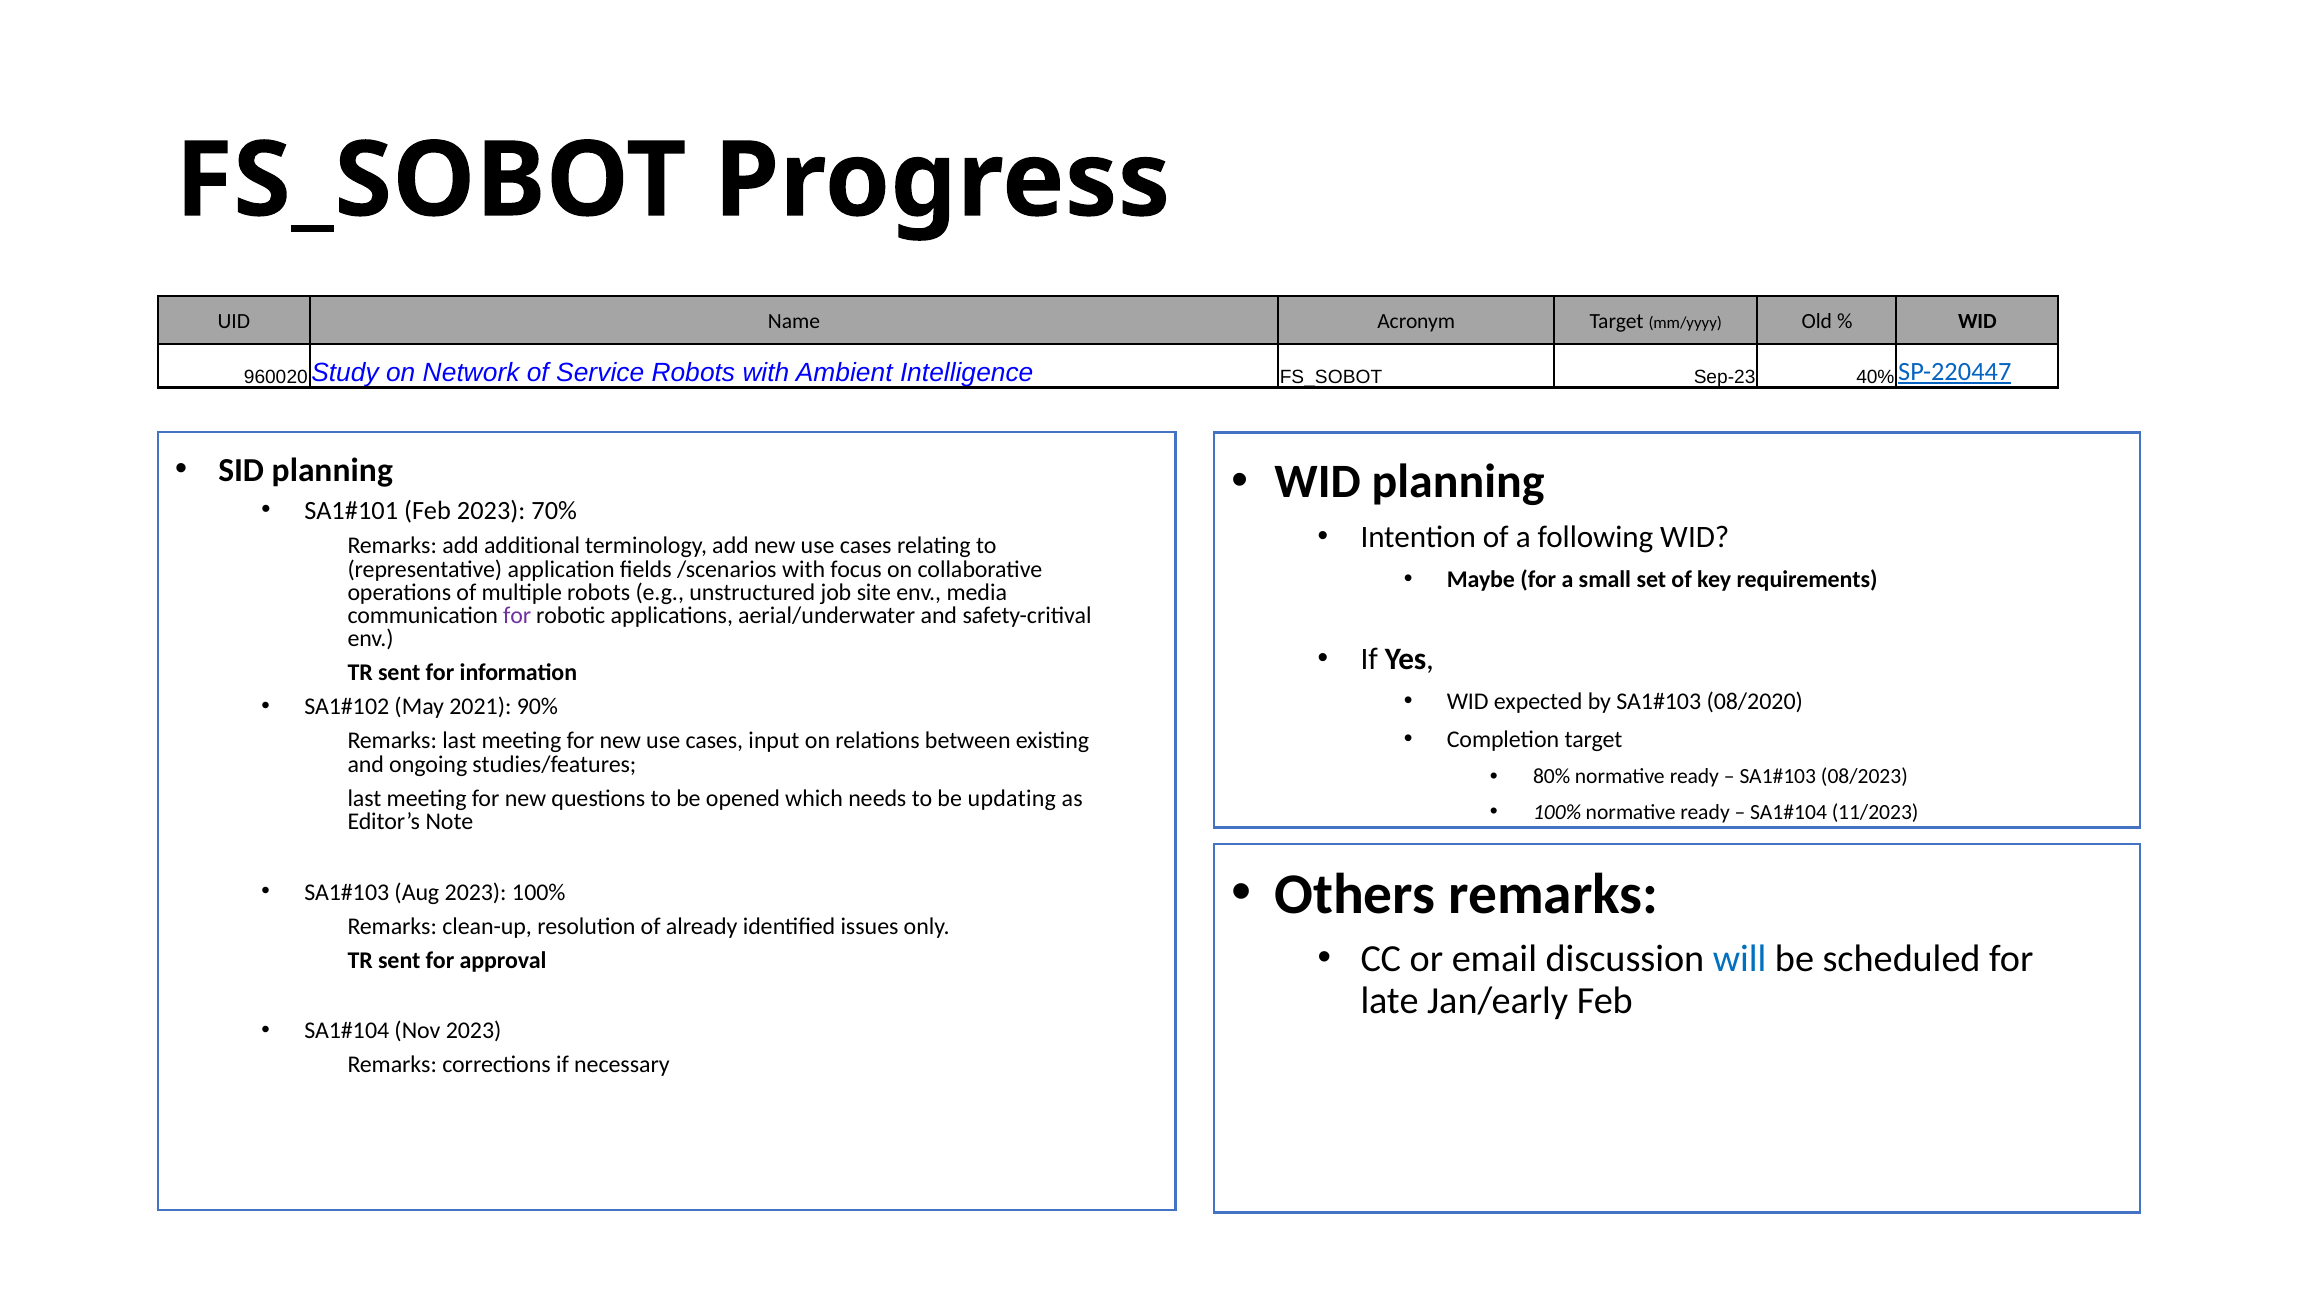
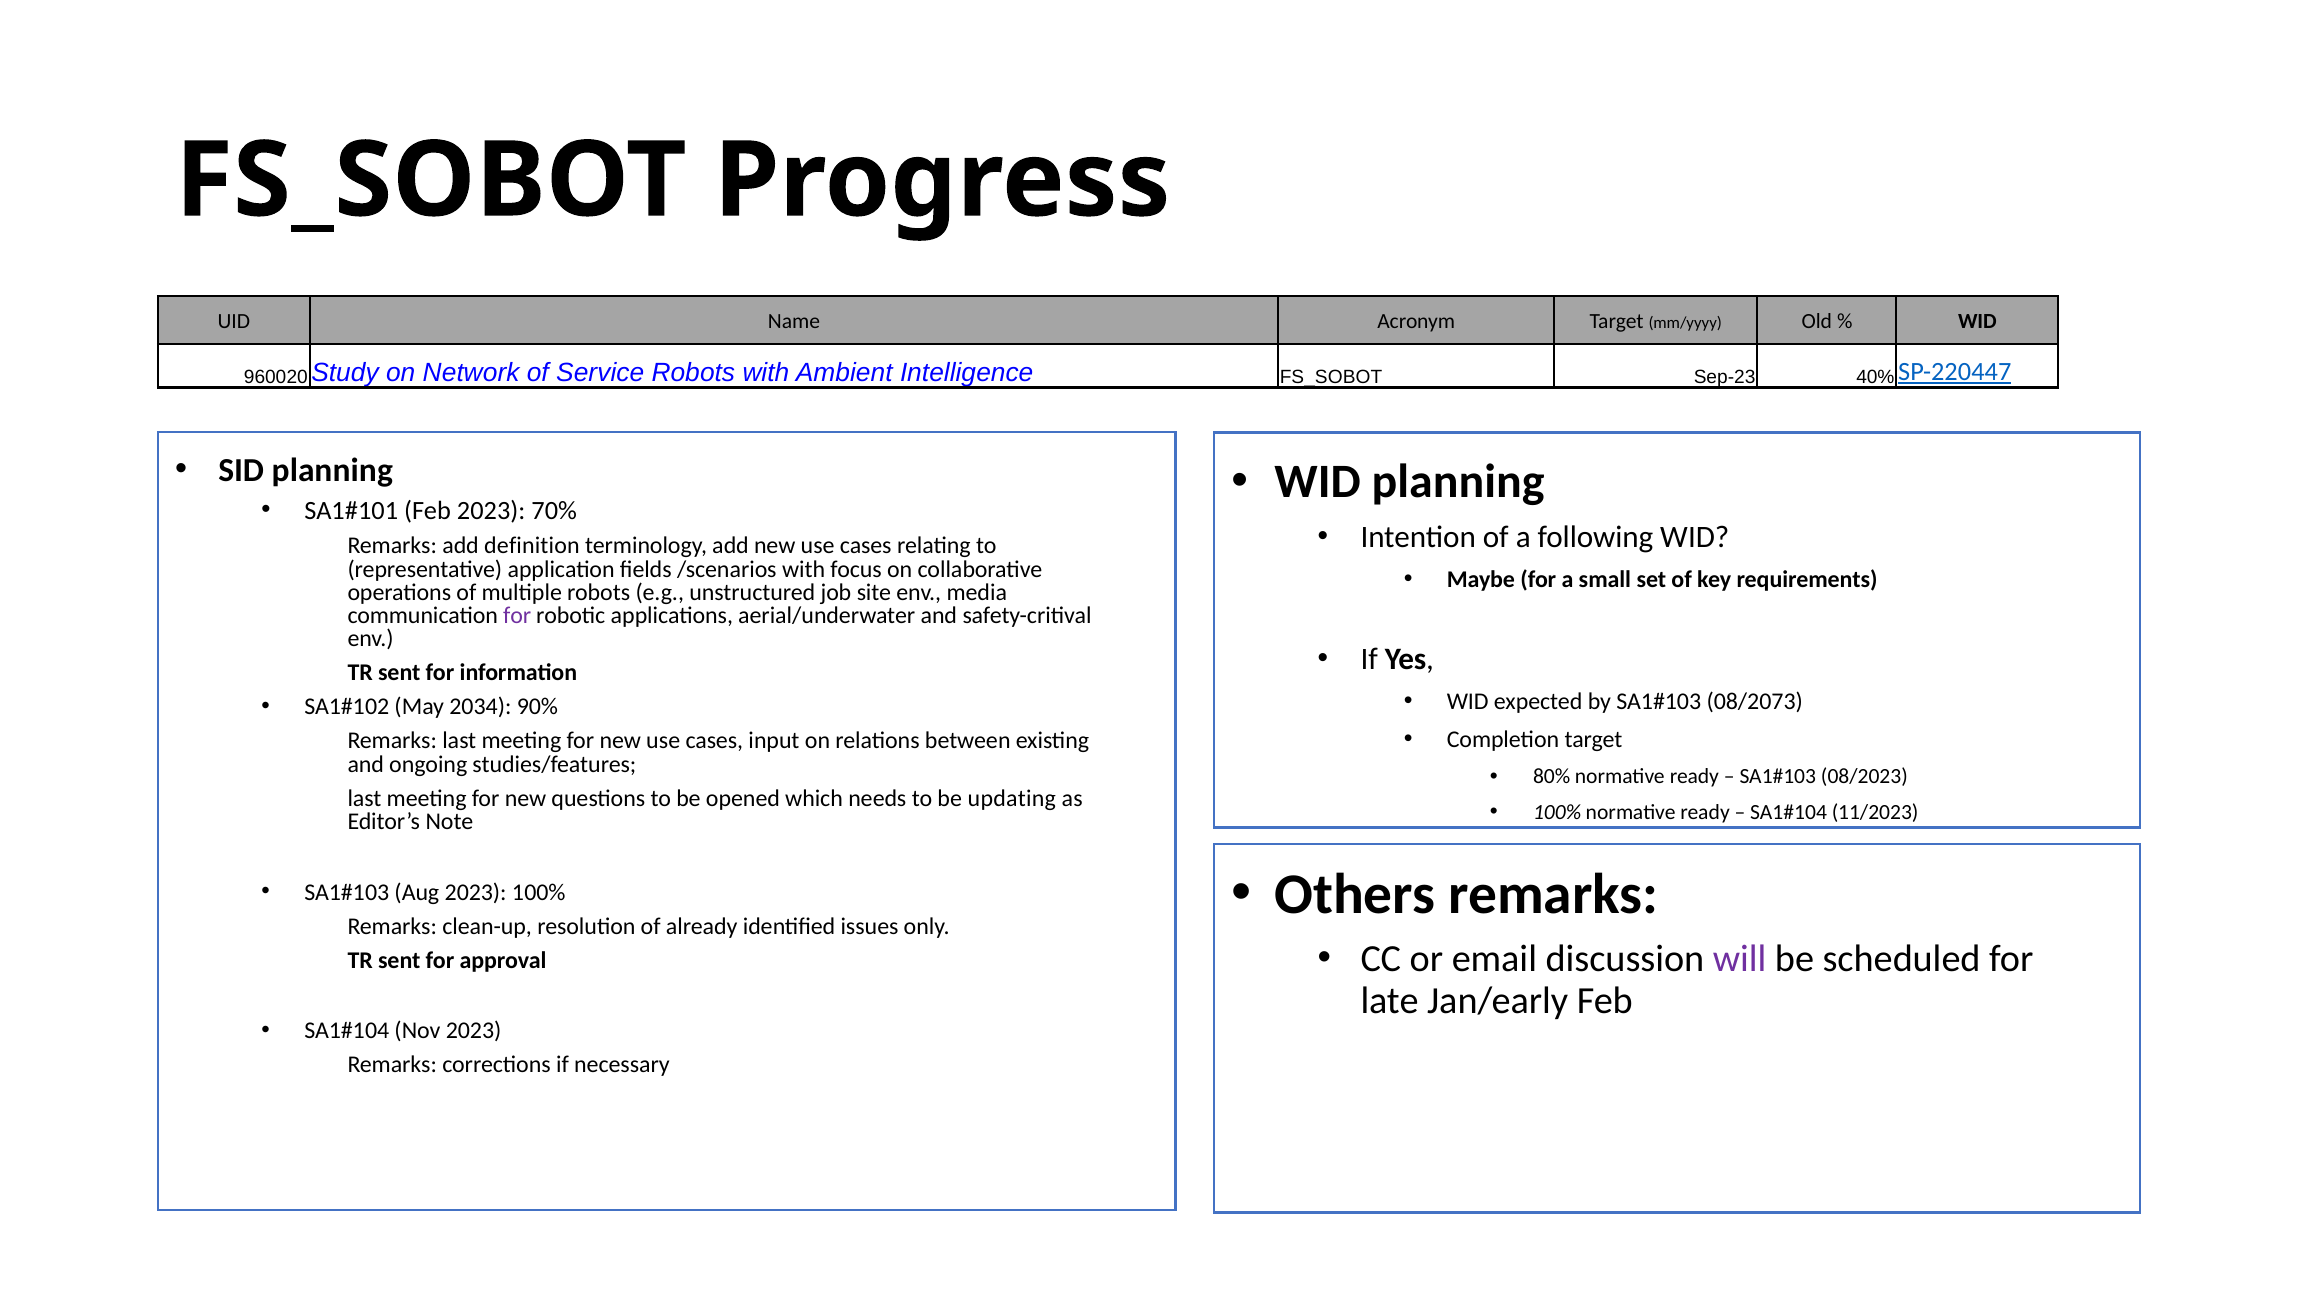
additional: additional -> definition (532, 546)
08/2020: 08/2020 -> 08/2073 (1755, 701)
2021: 2021 -> 2034 (480, 707)
will colour: blue -> purple (1740, 959)
